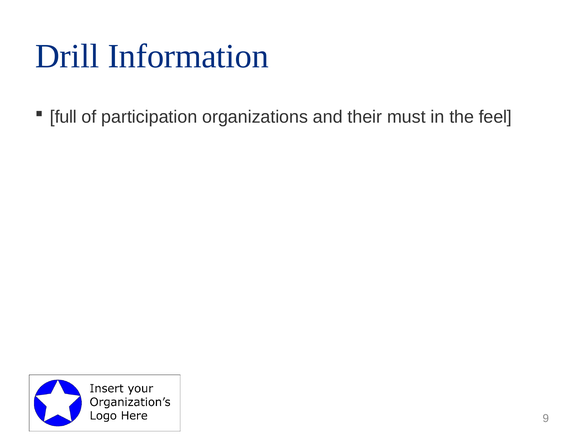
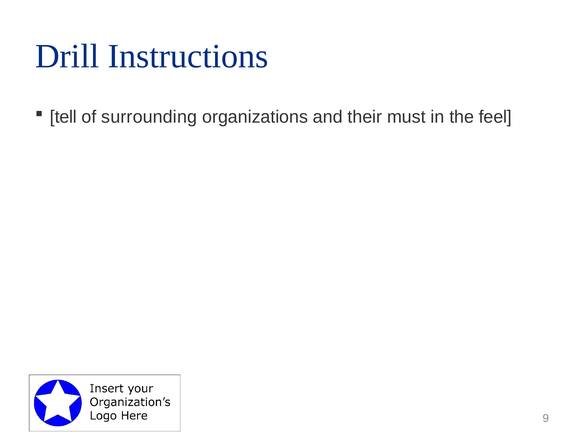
Information: Information -> Instructions (188, 56)
full: full -> tell (63, 117)
participation: participation -> surrounding (149, 117)
